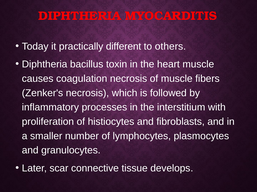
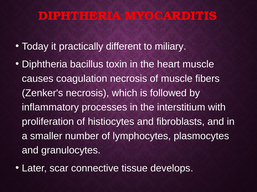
others: others -> miliary (171, 47)
